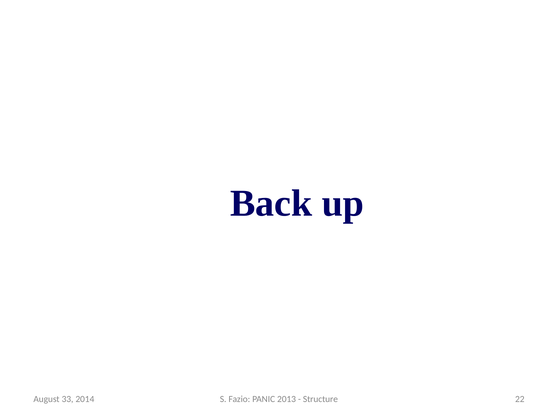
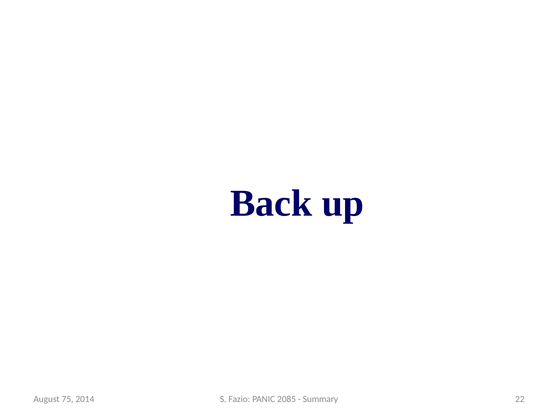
2013: 2013 -> 2085 (287, 400)
Structure: Structure -> Summary (320, 400)
33: 33 -> 75 (68, 400)
